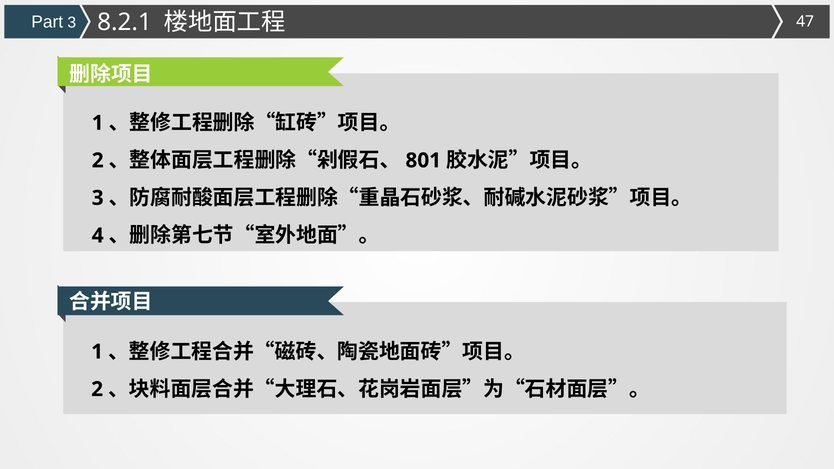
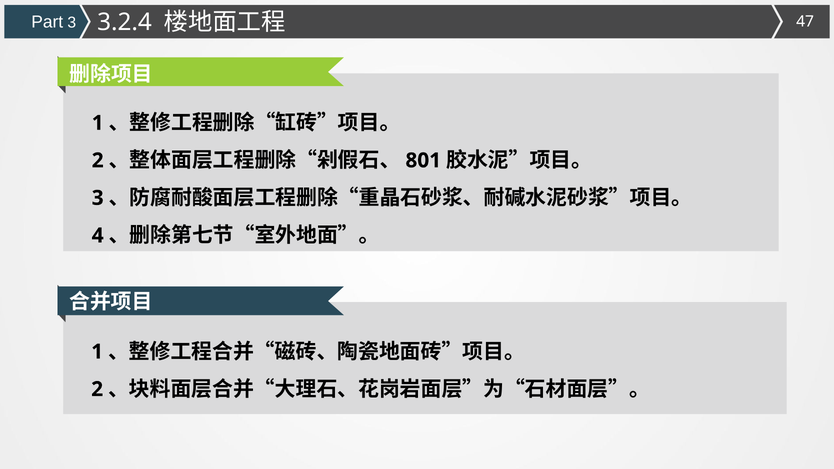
8.2.1: 8.2.1 -> 3.2.4 (124, 22)
